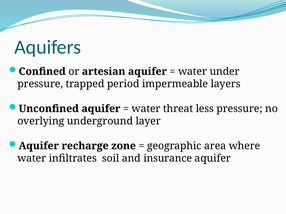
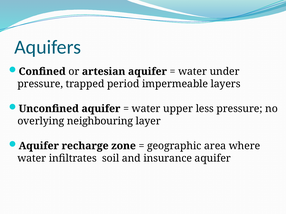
threat: threat -> upper (178, 109)
underground: underground -> neighbouring (100, 121)
